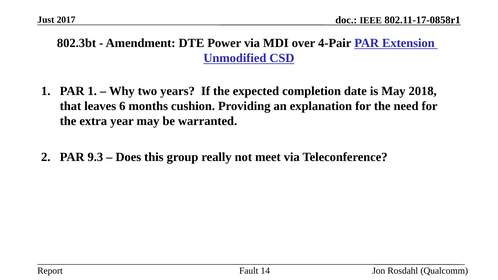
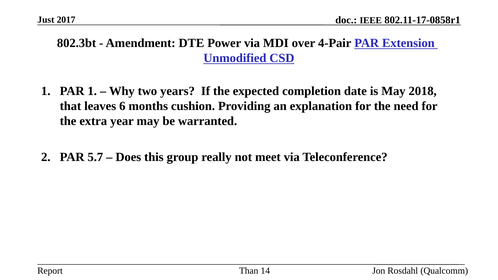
9.3: 9.3 -> 5.7 (95, 157)
Fault: Fault -> Than (249, 271)
